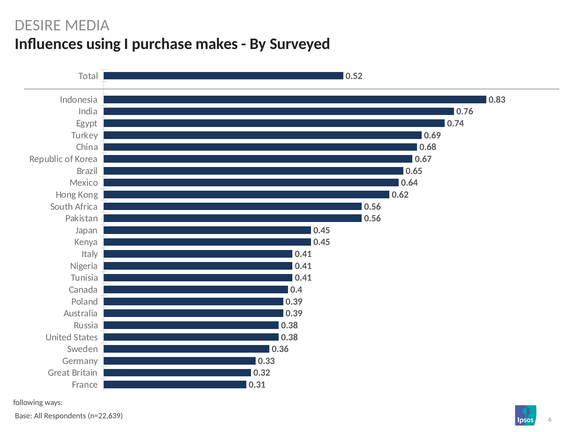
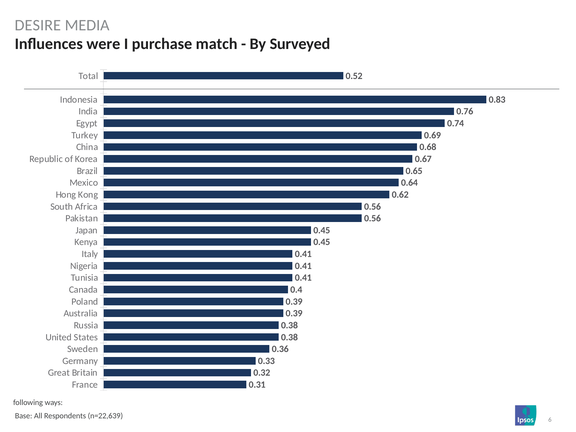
using: using -> were (103, 44)
makes: makes -> match (217, 44)
